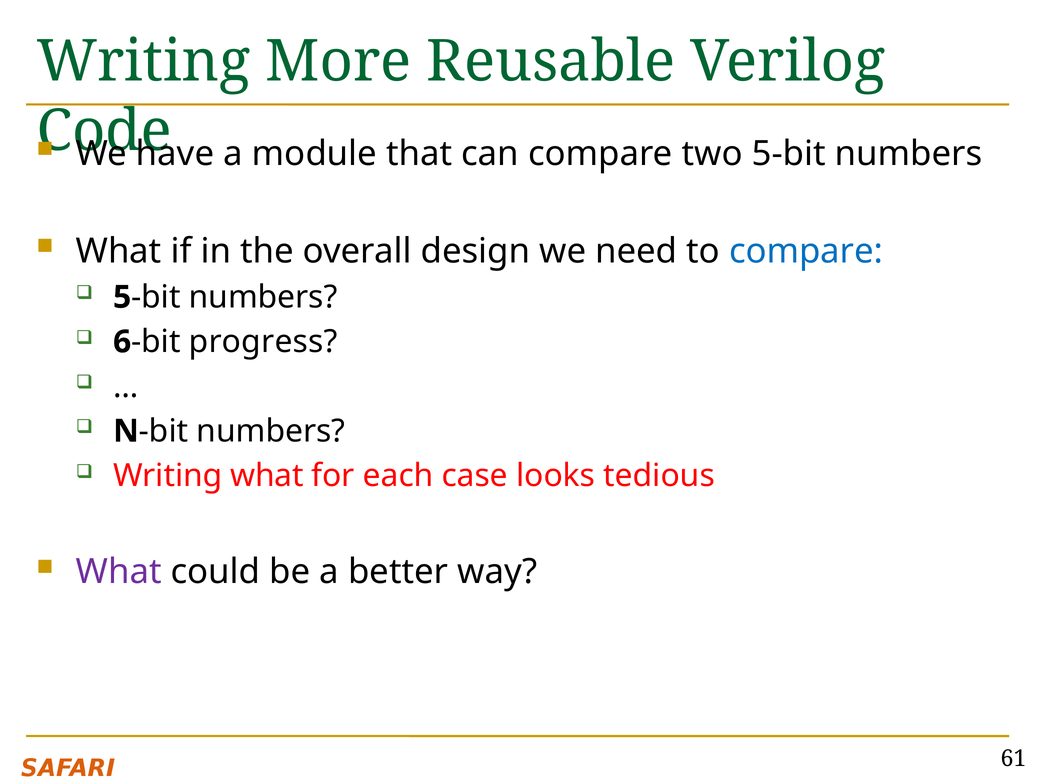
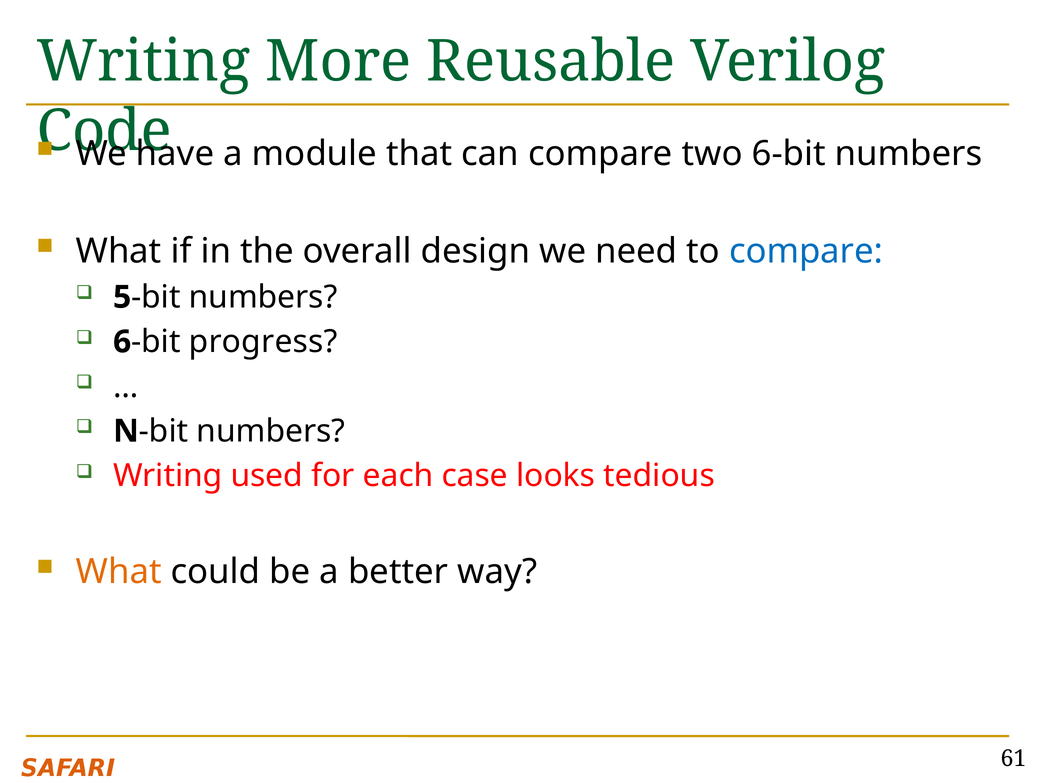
5-bit: 5-bit -> 6-bit (789, 154)
Writing what: what -> used (267, 476)
What colour: purple -> orange (119, 572)
